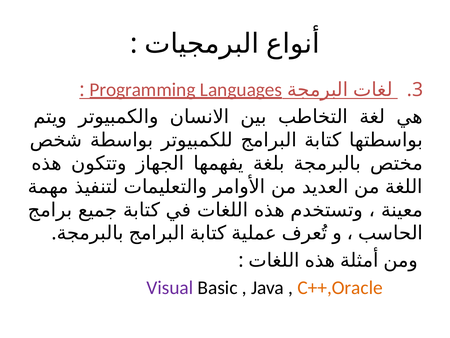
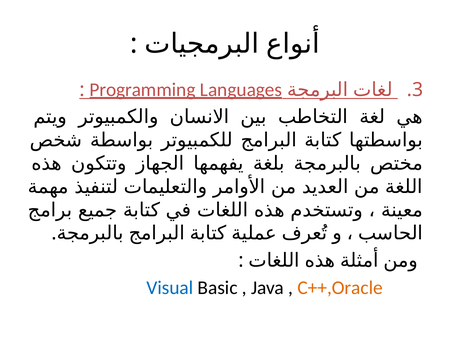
Visual colour: purple -> blue (170, 287)
